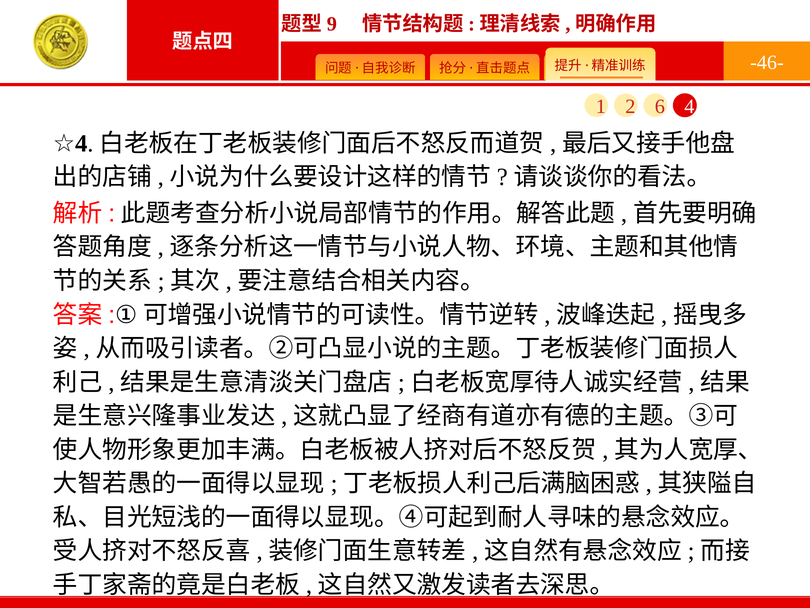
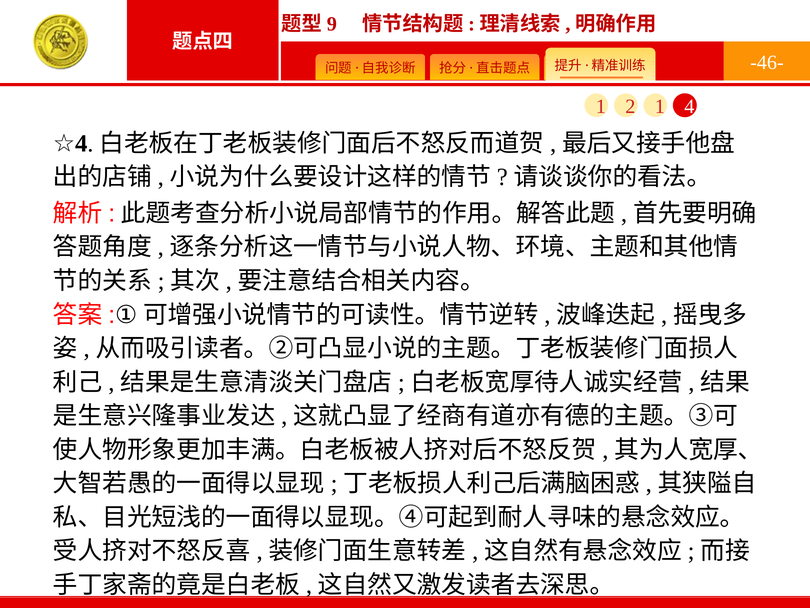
2 6: 6 -> 1 (660, 107)
